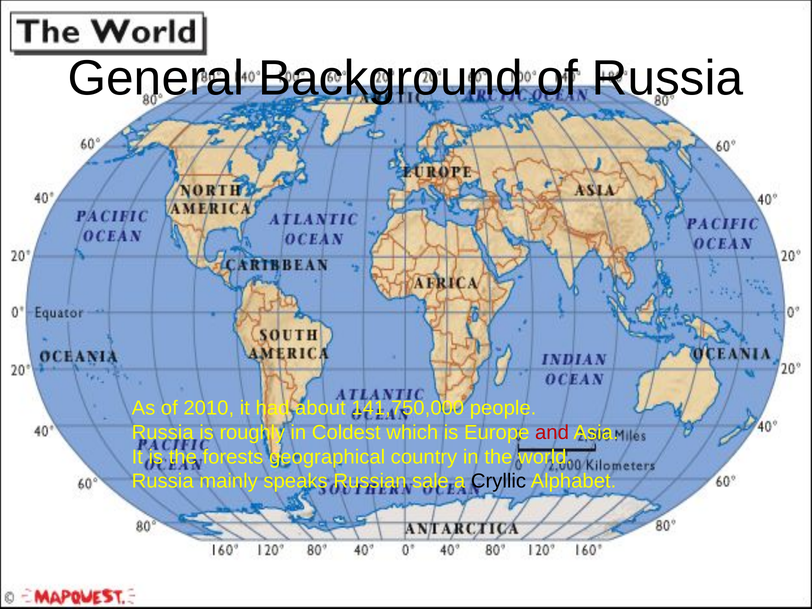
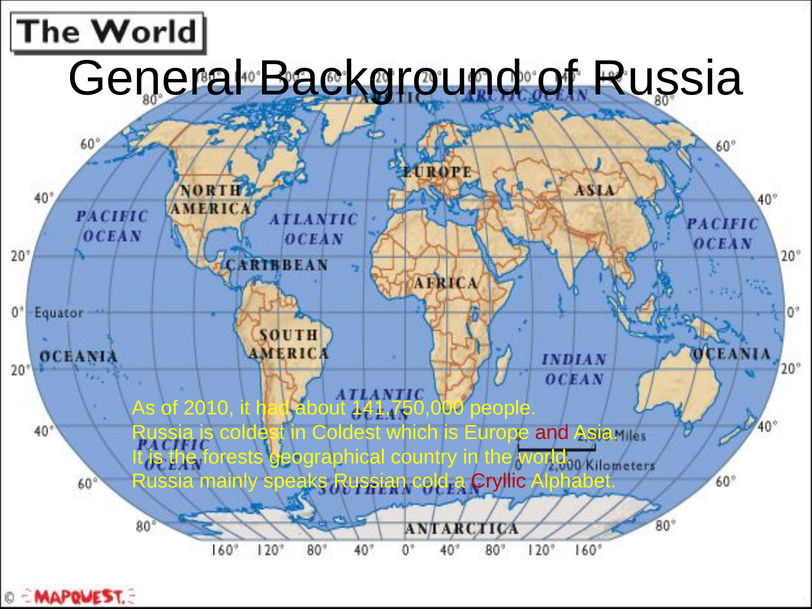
is roughly: roughly -> coldest (252, 432)
sale: sale -> cold (430, 481)
Cryllic colour: black -> red (498, 481)
